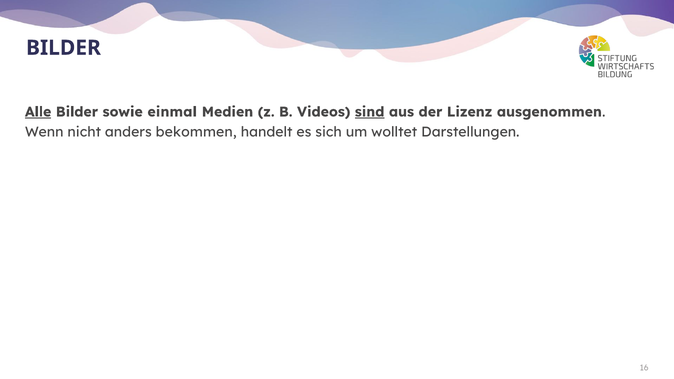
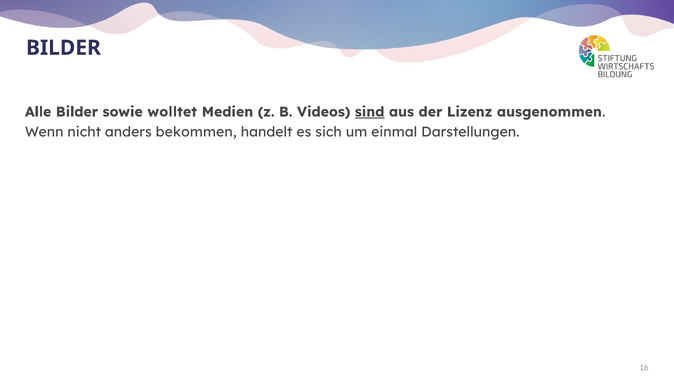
Alle underline: present -> none (38, 112)
einmal: einmal -> wolltet (172, 112)
wolltet: wolltet -> einmal (394, 132)
